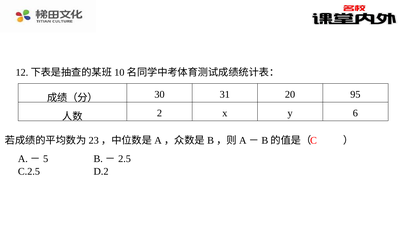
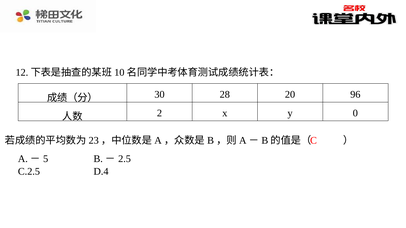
31: 31 -> 28 (225, 95)
95: 95 -> 96 (355, 95)
6: 6 -> 0 (355, 113)
D.2: D.2 -> D.4 (101, 172)
